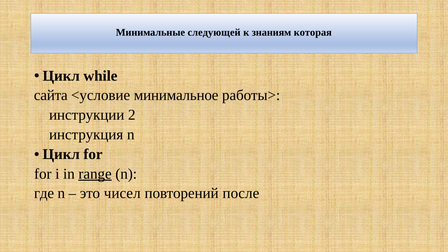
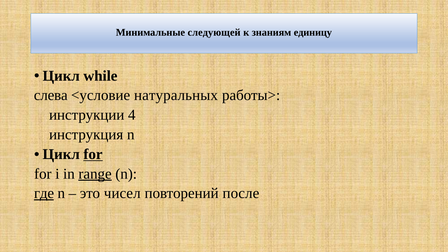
которая: которая -> единицу (313, 32)
сайта: сайта -> слева (51, 95)
минимальное: минимальное -> натуральных (176, 95)
2: 2 -> 4 (132, 115)
for underline: none -> present (93, 154)
где underline: none -> present (44, 193)
